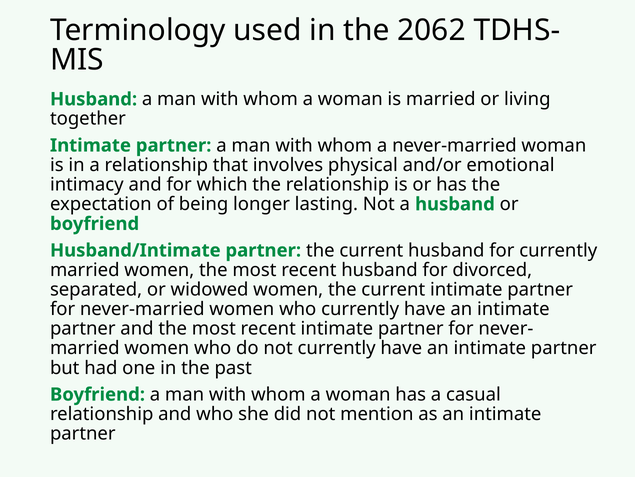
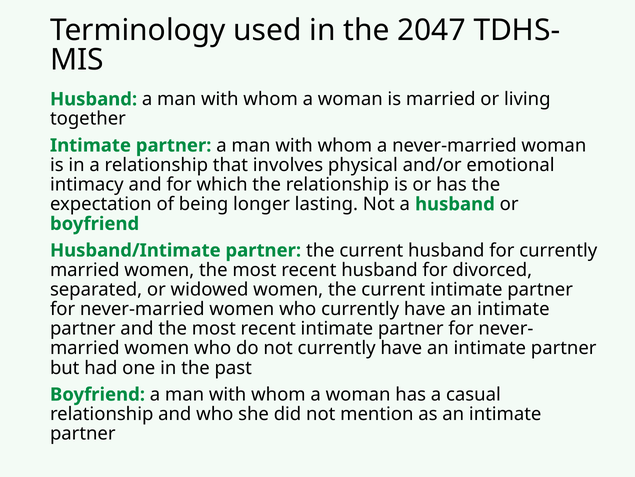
2062: 2062 -> 2047 (432, 31)
